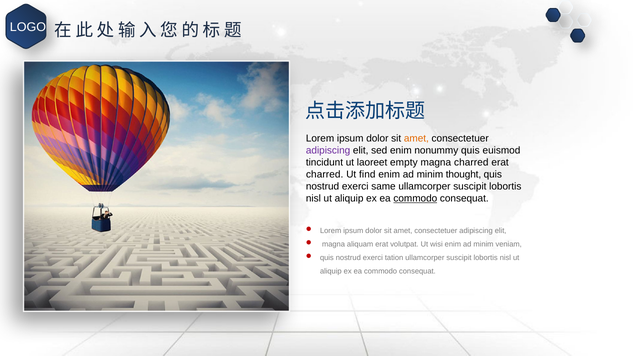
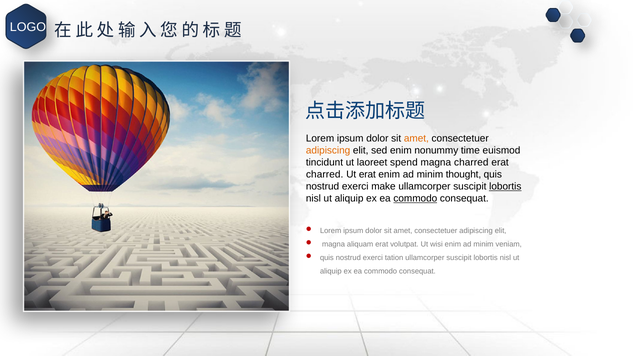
adipiscing colour: purple -> orange (328, 150)
nonummy quis: quis -> time (470, 150)
empty: empty -> spend (404, 162)
Ut find: find -> erat (367, 174)
same: same -> make (383, 186)
lobortis underline: none -> present (505, 186)
